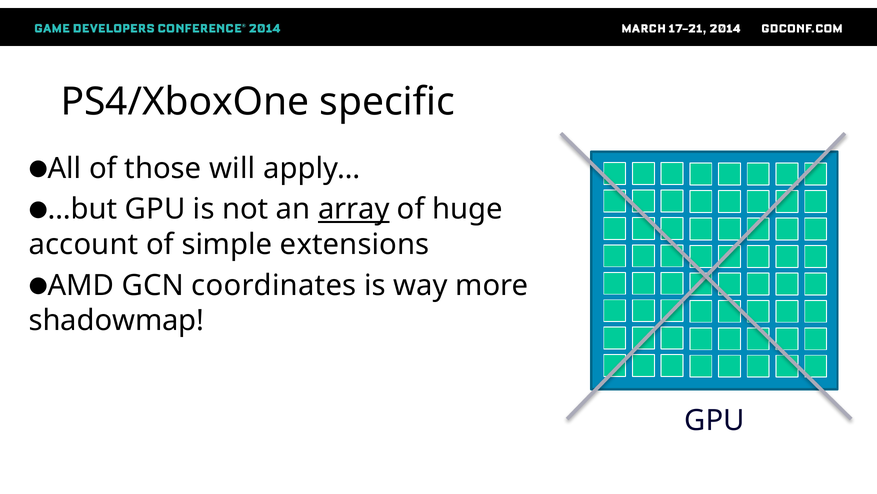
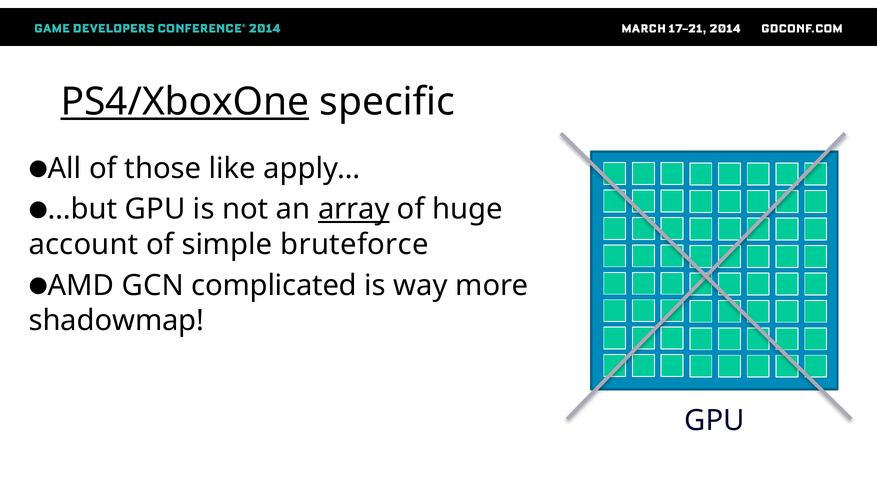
PS4/XboxOne underline: none -> present (185, 102)
will: will -> like (232, 168)
extensions: extensions -> bruteforce (355, 244)
coordinates: coordinates -> complicated (274, 285)
